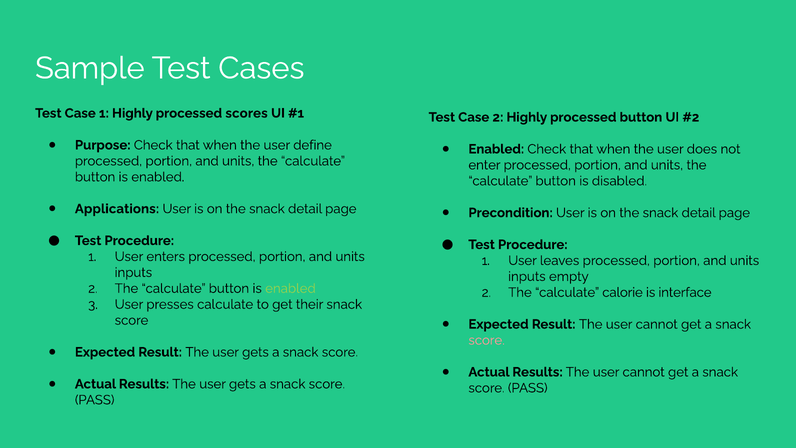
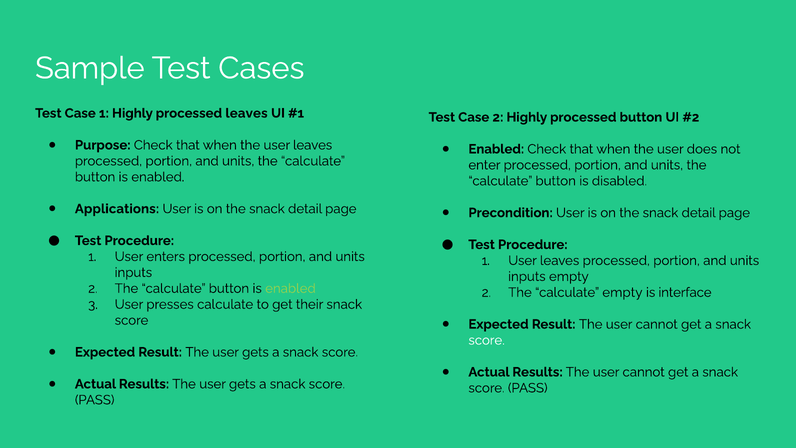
processed scores: scores -> leaves (247, 113)
the user define: define -> leaves (313, 145)
calculate calorie: calorie -> empty (622, 292)
score colour: pink -> white (487, 340)
